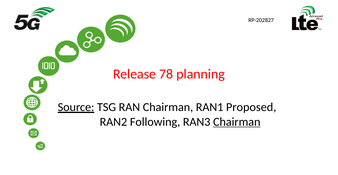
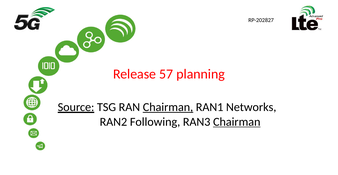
78: 78 -> 57 (166, 74)
Chairman underline: none -> present (168, 107)
Proposed: Proposed -> Networks (251, 107)
